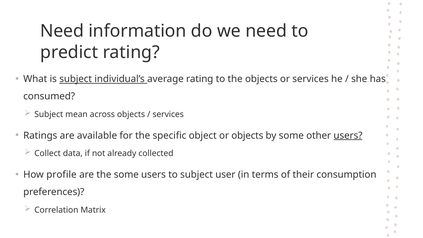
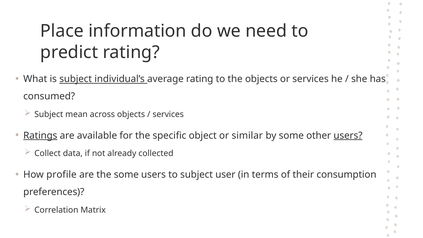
Need: Need -> Place (62, 31)
Ratings underline: none -> present (40, 135)
or objects: objects -> similar (247, 135)
